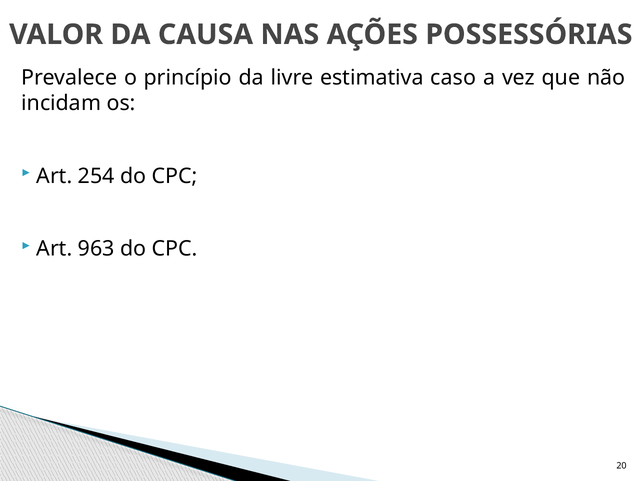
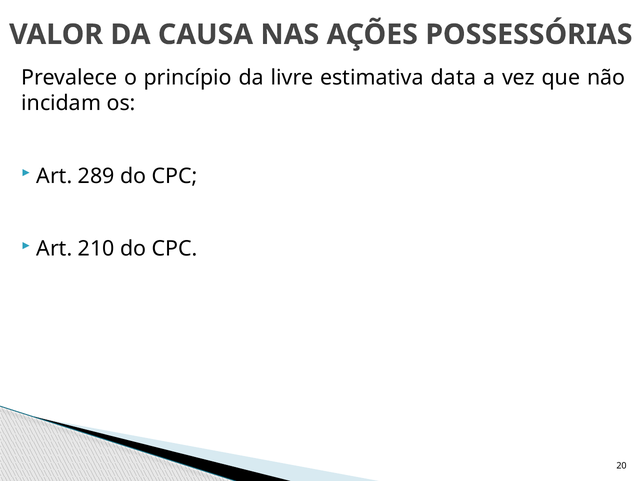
caso: caso -> data (453, 78)
254: 254 -> 289 (96, 176)
963: 963 -> 210 (96, 249)
